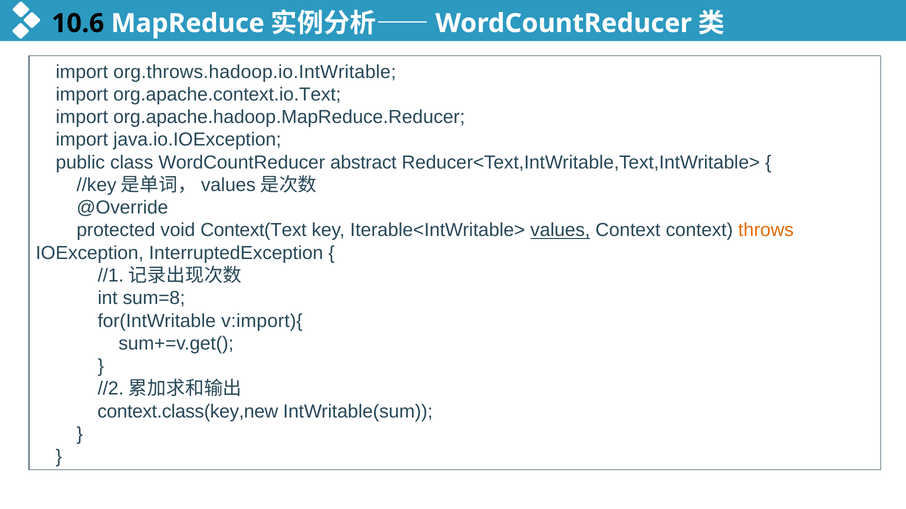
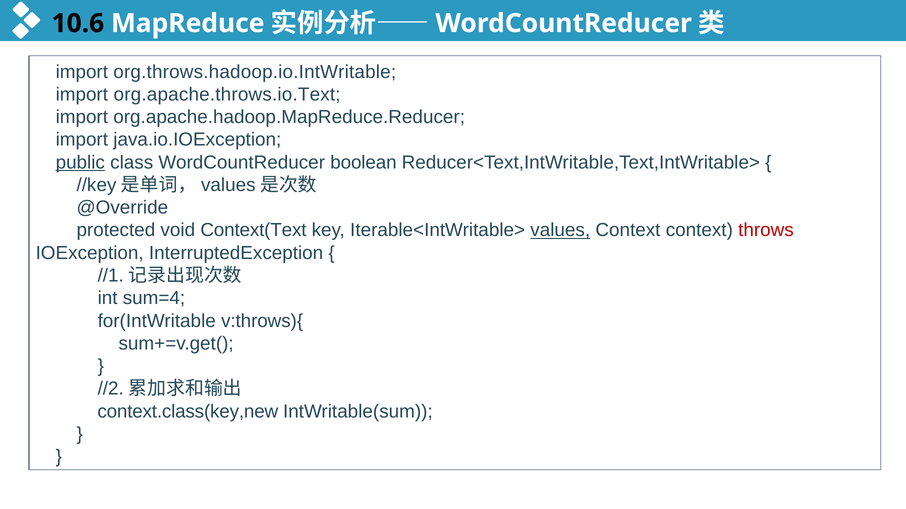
org.apache.context.io.Text: org.apache.context.io.Text -> org.apache.throws.io.Text (227, 95)
public underline: none -> present (80, 163)
abstract: abstract -> boolean (363, 163)
throws colour: orange -> red (766, 230)
sum=8: sum=8 -> sum=4 (154, 298)
v:import){: v:import){ -> v:throws){ (262, 321)
